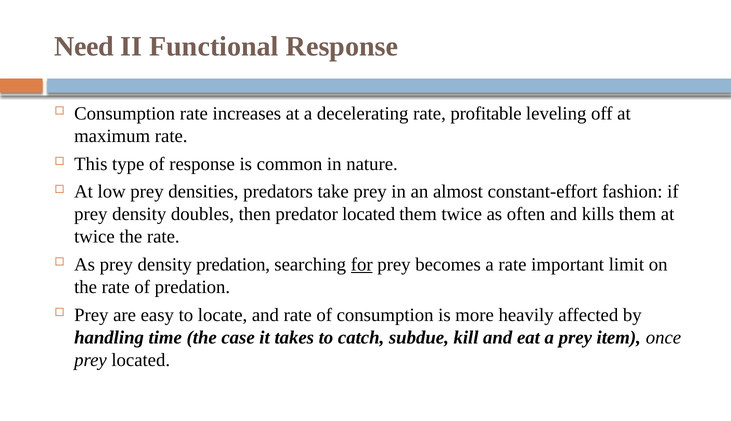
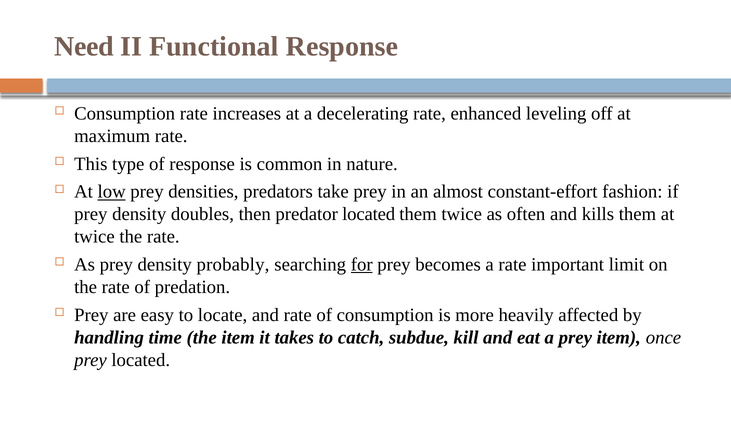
profitable: profitable -> enhanced (486, 114)
low underline: none -> present (112, 192)
density predation: predation -> probably (233, 265)
the case: case -> item (238, 338)
